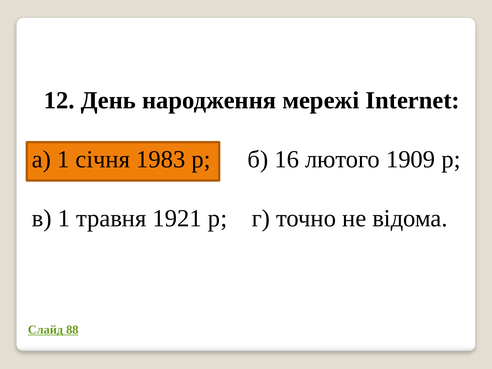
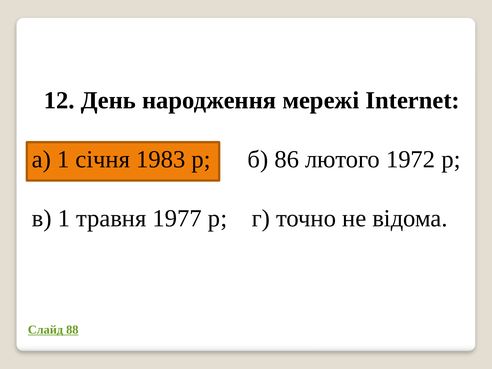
16: 16 -> 86 (287, 159)
1909: 1909 -> 1972 (411, 159)
1921: 1921 -> 1977 (177, 218)
